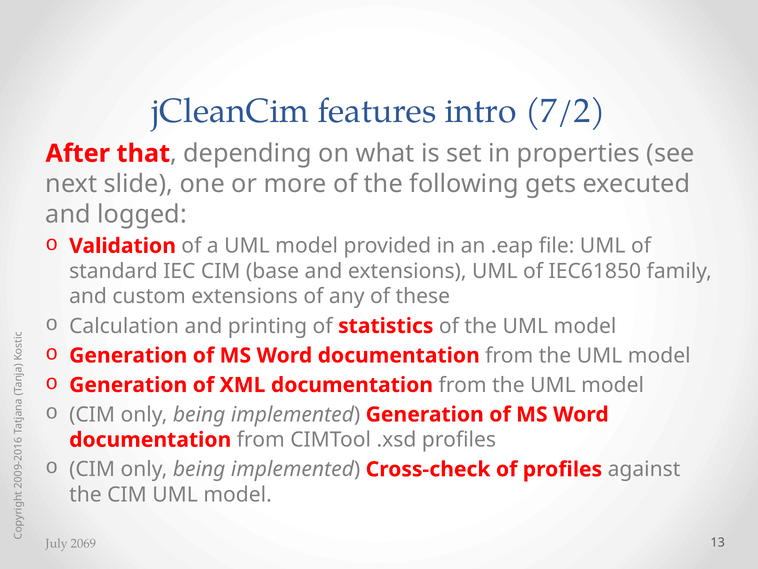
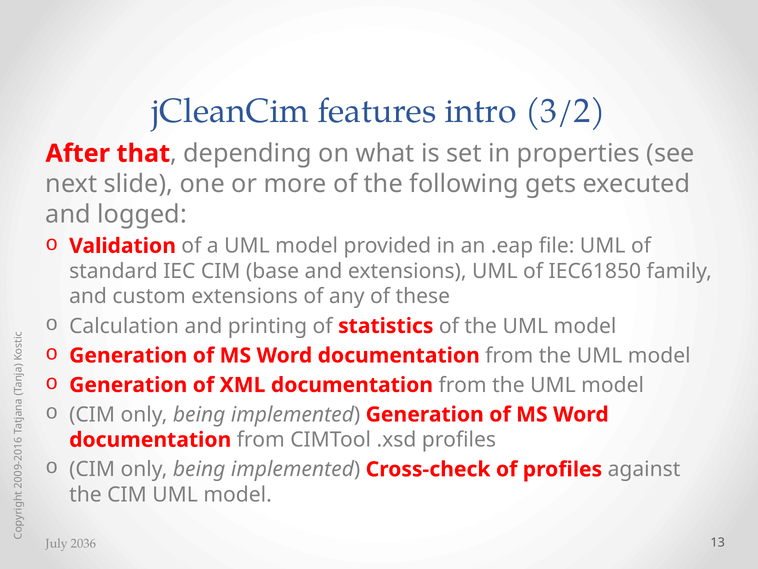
7/2: 7/2 -> 3/2 (565, 111)
2069: 2069 -> 2036 (83, 543)
